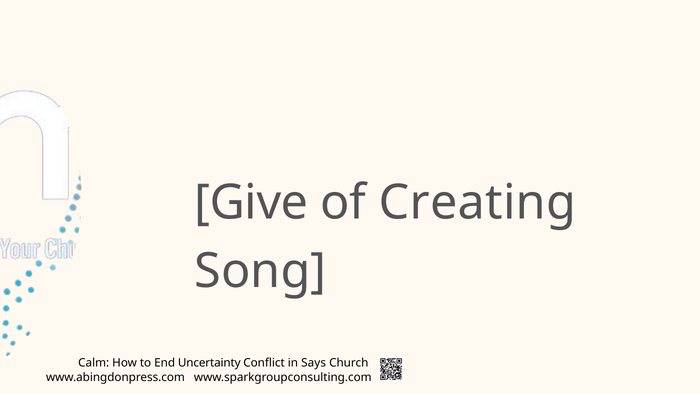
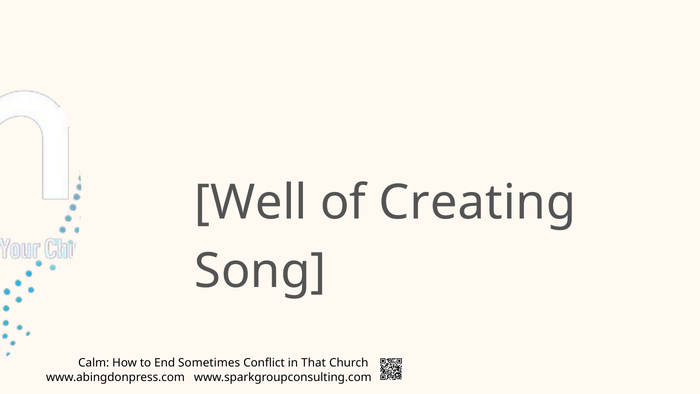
Give: Give -> Well (251, 203)
Uncertainty: Uncertainty -> Sometimes (209, 363)
Says: Says -> That (314, 363)
